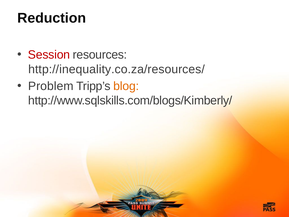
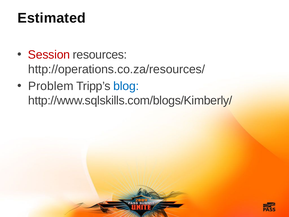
Reduction: Reduction -> Estimated (52, 18)
http://inequality.co.za/resources/: http://inequality.co.za/resources/ -> http://operations.co.za/resources/ (117, 69)
blog colour: orange -> blue (126, 86)
